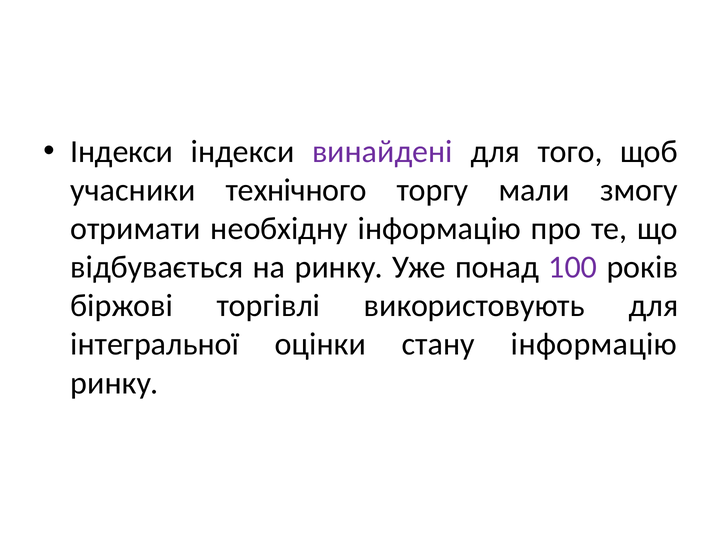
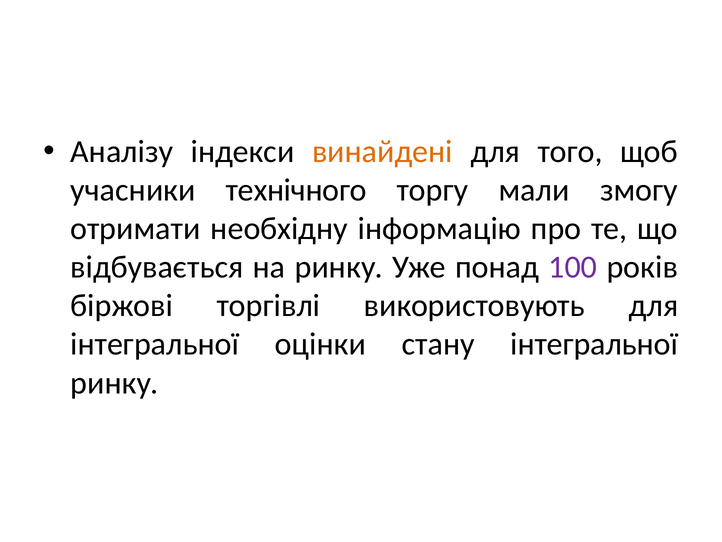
Індекси: Індекси -> Аналізу (122, 151)
винайдені colour: purple -> orange (382, 151)
стану інформацію: інформацію -> інтегральної (594, 344)
